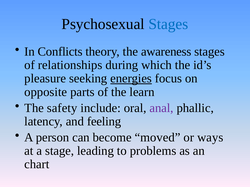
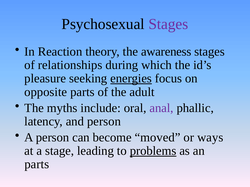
Stages colour: blue -> purple (168, 24)
Conflicts: Conflicts -> Reaction (60, 52)
learn: learn -> adult (142, 92)
safety: safety -> myths (62, 108)
and feeling: feeling -> person (104, 122)
problems underline: none -> present (153, 151)
chart: chart -> parts (37, 165)
